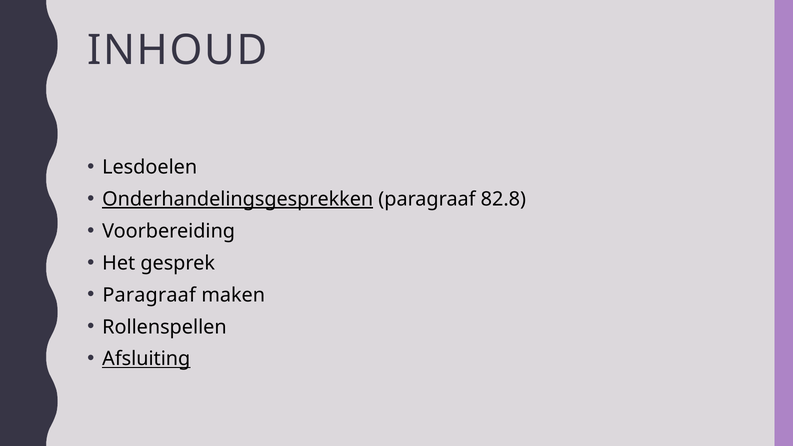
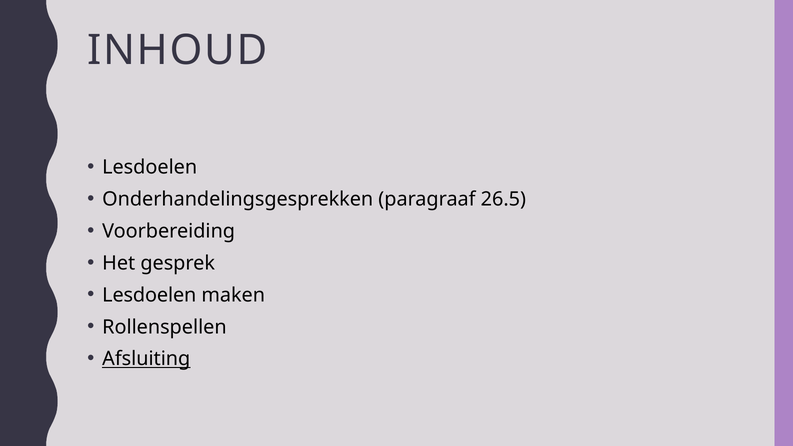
Onderhandelingsgesprekken underline: present -> none (238, 199)
82.8: 82.8 -> 26.5 (503, 199)
Paragraaf: Paragraaf -> Lesdoelen (149, 295)
